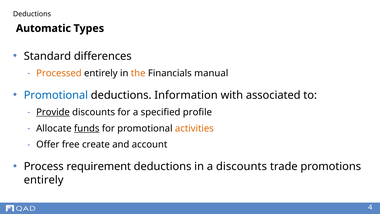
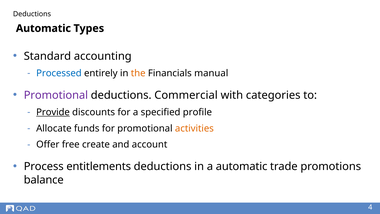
differences: differences -> accounting (103, 56)
Processed colour: orange -> blue (59, 73)
Promotional colour: blue -> purple (56, 95)
Information: Information -> Commercial (186, 95)
associated: associated -> categories (273, 95)
funds underline: present -> none (87, 128)
requirement: requirement -> entitlements (99, 166)
a discounts: discounts -> automatic (242, 166)
entirely: entirely -> balance (44, 180)
